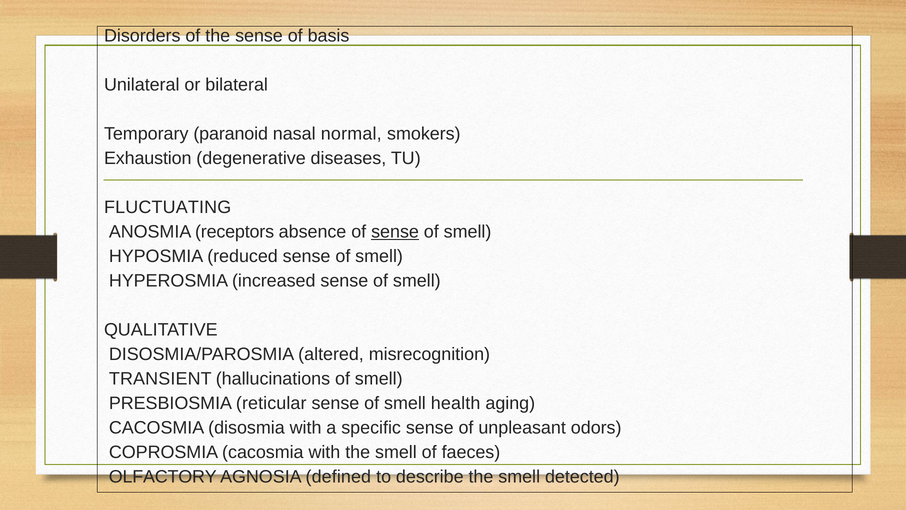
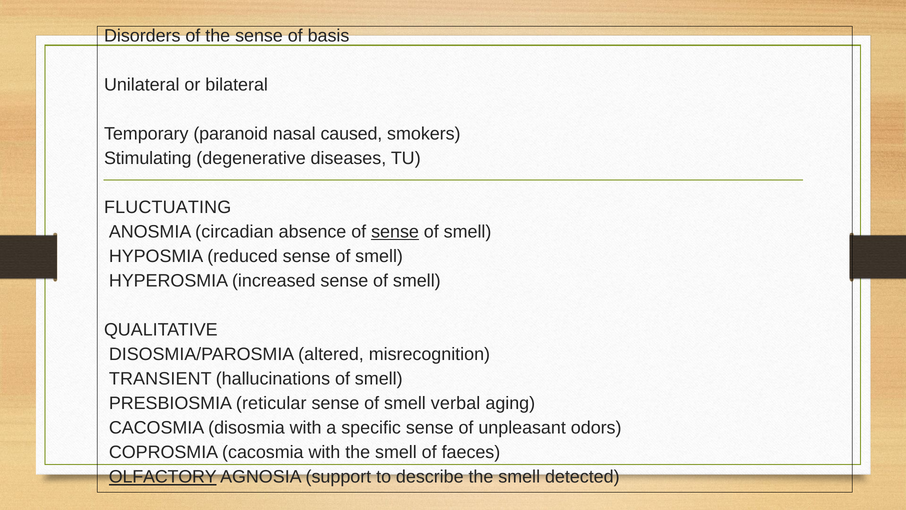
normal: normal -> caused (351, 134)
Exhaustion: Exhaustion -> Stimulating (148, 158)
receptors: receptors -> circadian (234, 232)
health: health -> verbal (456, 403)
OLFACTORY underline: none -> present (163, 477)
defined: defined -> support (338, 477)
